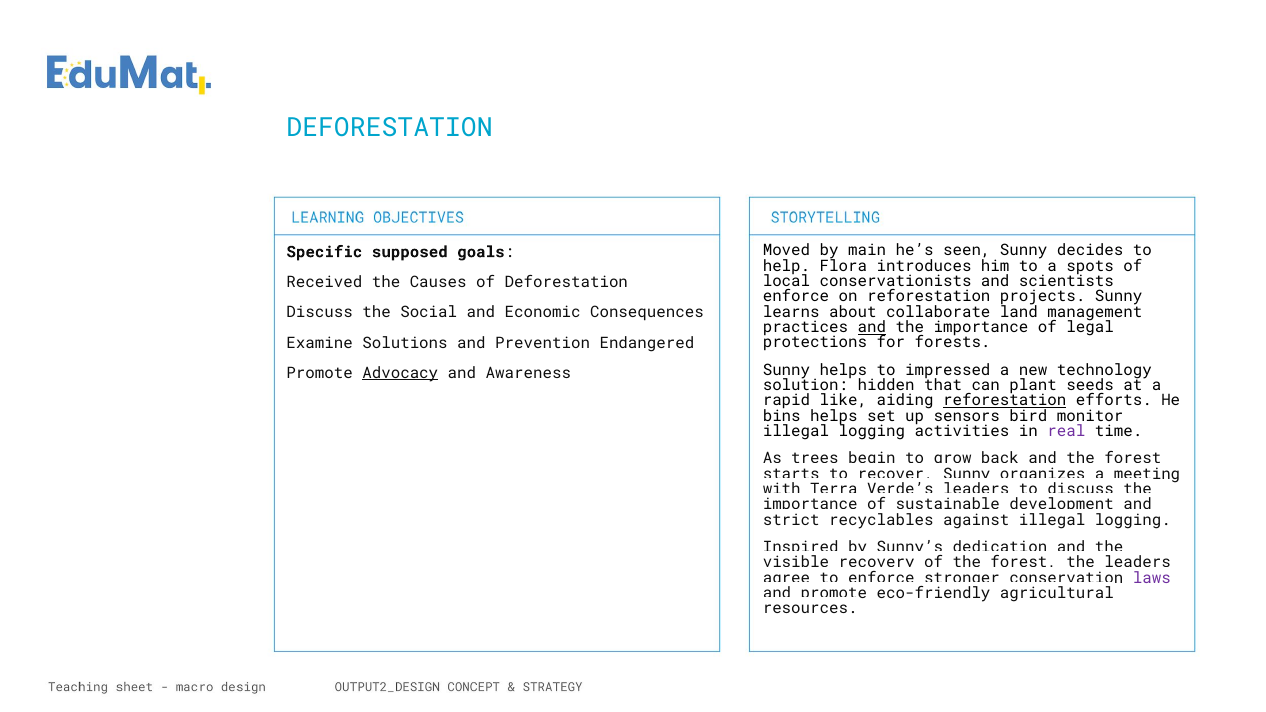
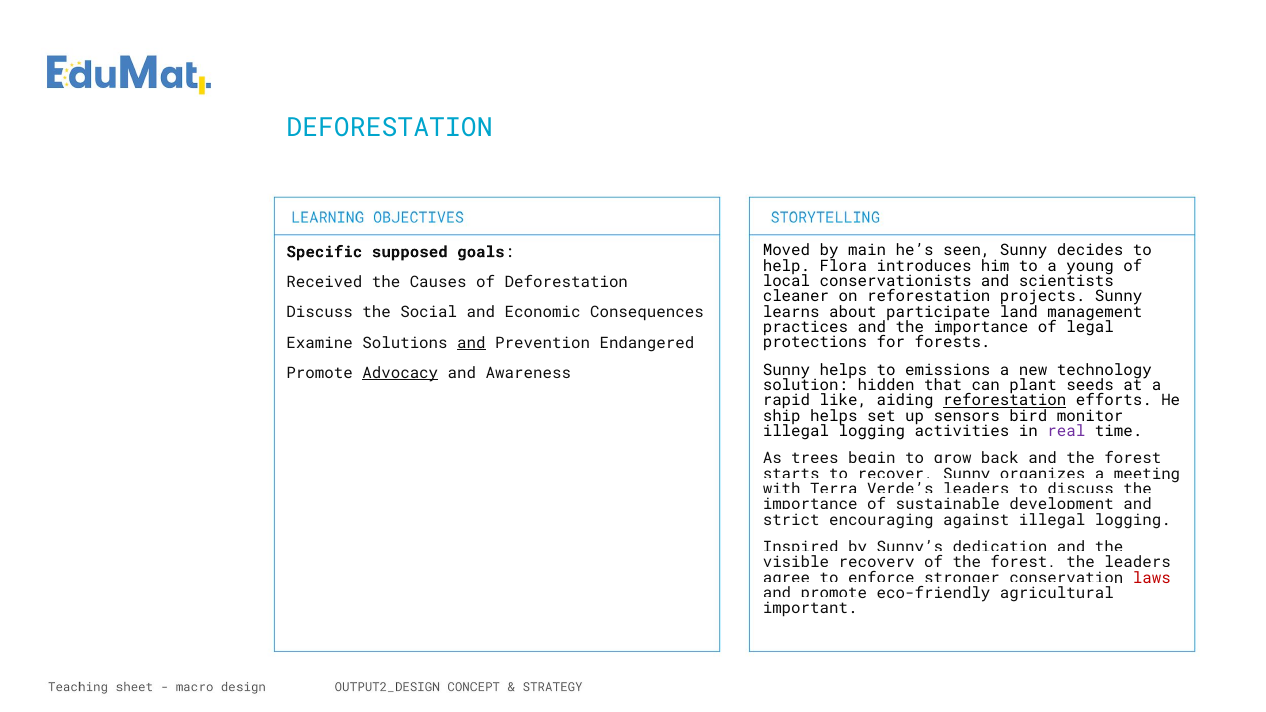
spots: spots -> young (1090, 266)
enforce: enforce -> cleaner (796, 297)
collaborate: collaborate -> participate (938, 312)
and underline: present -> none (872, 327)
and underline: none -> present (471, 343)
impressed: impressed -> emissions (948, 370)
bins: bins -> ship (782, 416)
recyclables: recyclables -> encouraging (881, 520)
laws colour: purple -> red (1152, 578)
resources: resources -> important (810, 609)
